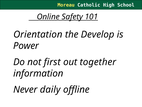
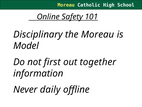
Orientation: Orientation -> Disciplinary (38, 34)
the Develop: Develop -> Moreau (98, 34)
Power: Power -> Model (26, 46)
